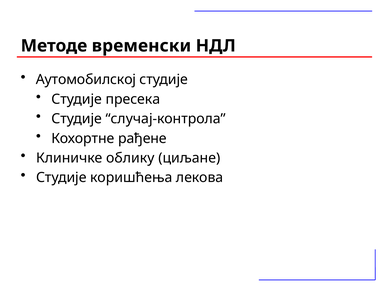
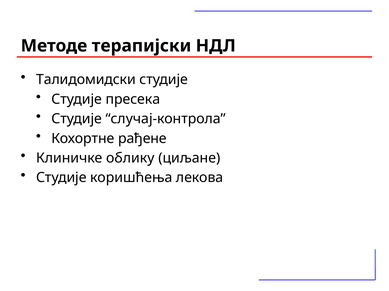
временски: временски -> терапијски (141, 46)
Аутомобилској: Аутомобилској -> Талидомидски (86, 80)
